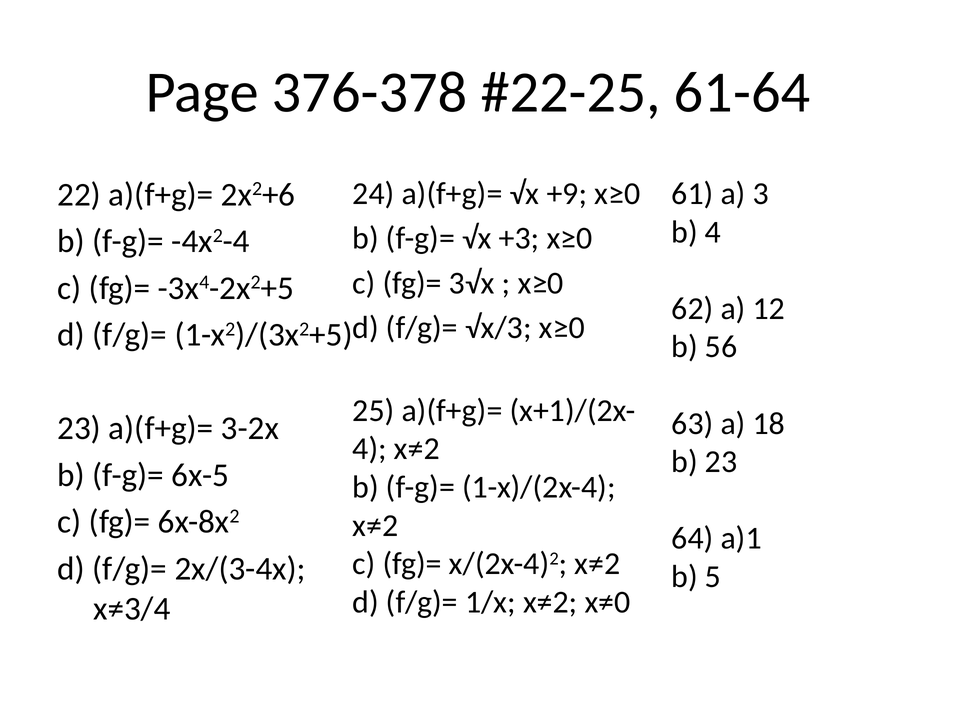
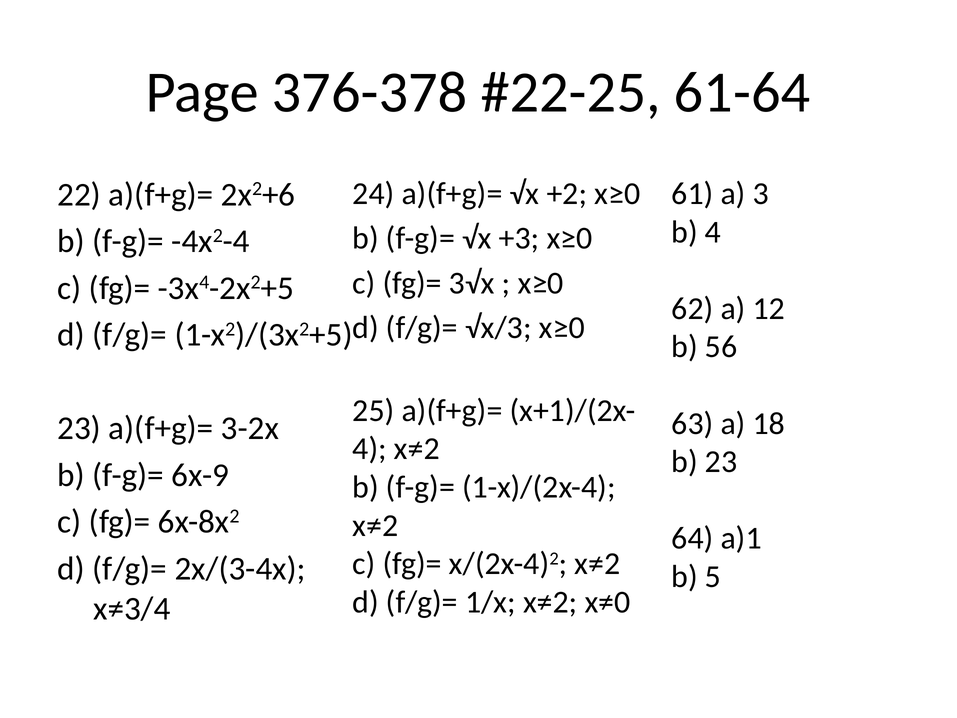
+9: +9 -> +2 (567, 194)
6x-5: 6x-5 -> 6x-9 (200, 475)
